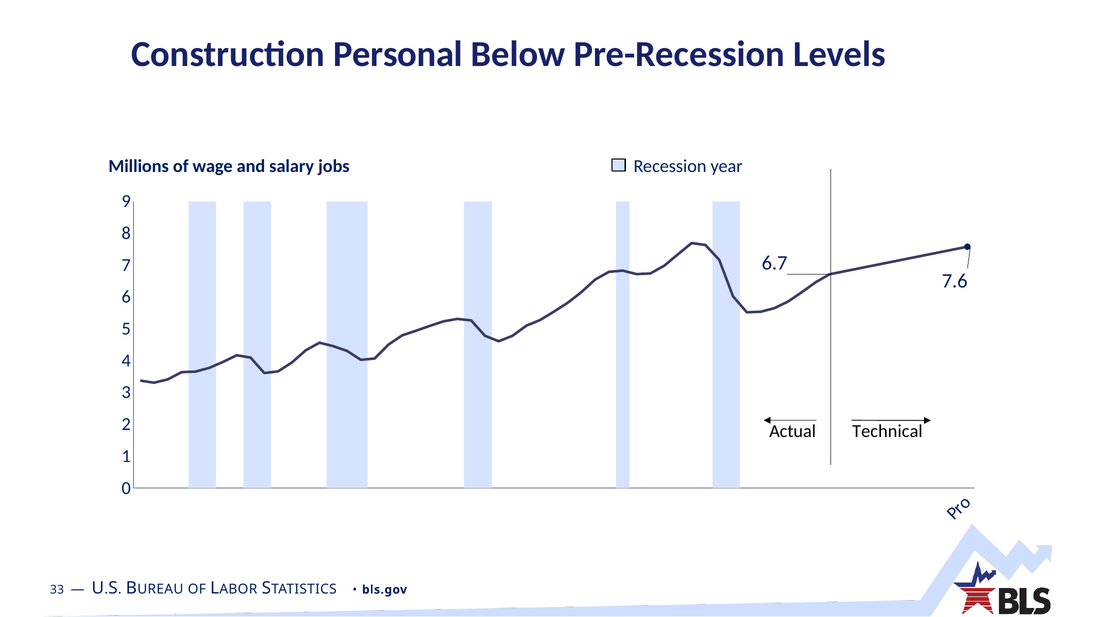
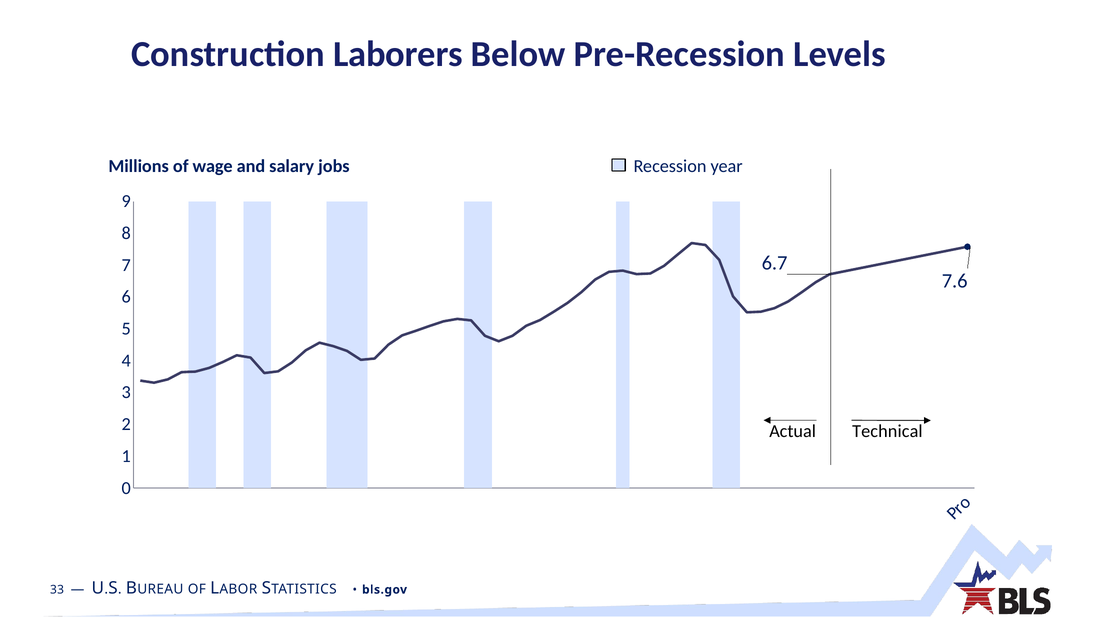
Personal: Personal -> Laborers (398, 54)
